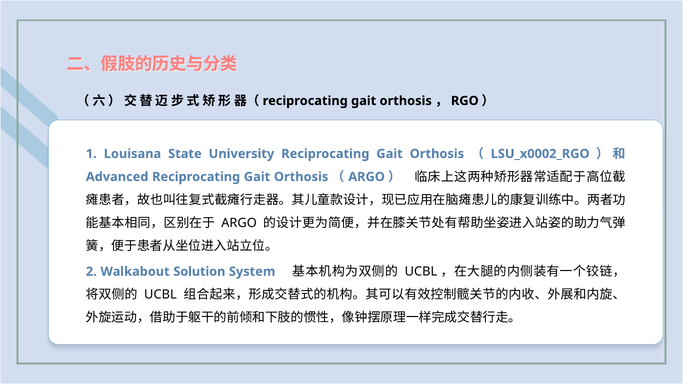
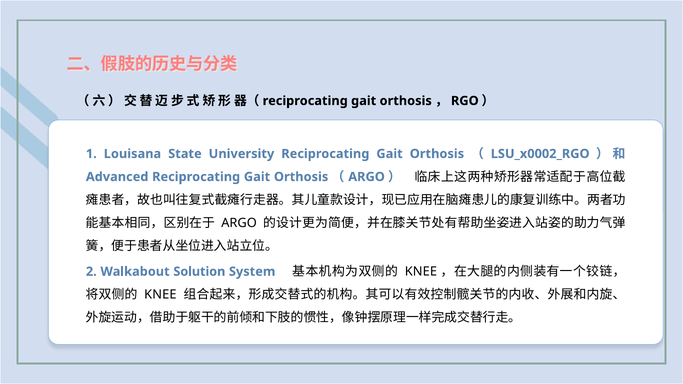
UCBL: UCBL -> KNEE (421, 272)
UCBL: UCBL -> KNEE (160, 295)
